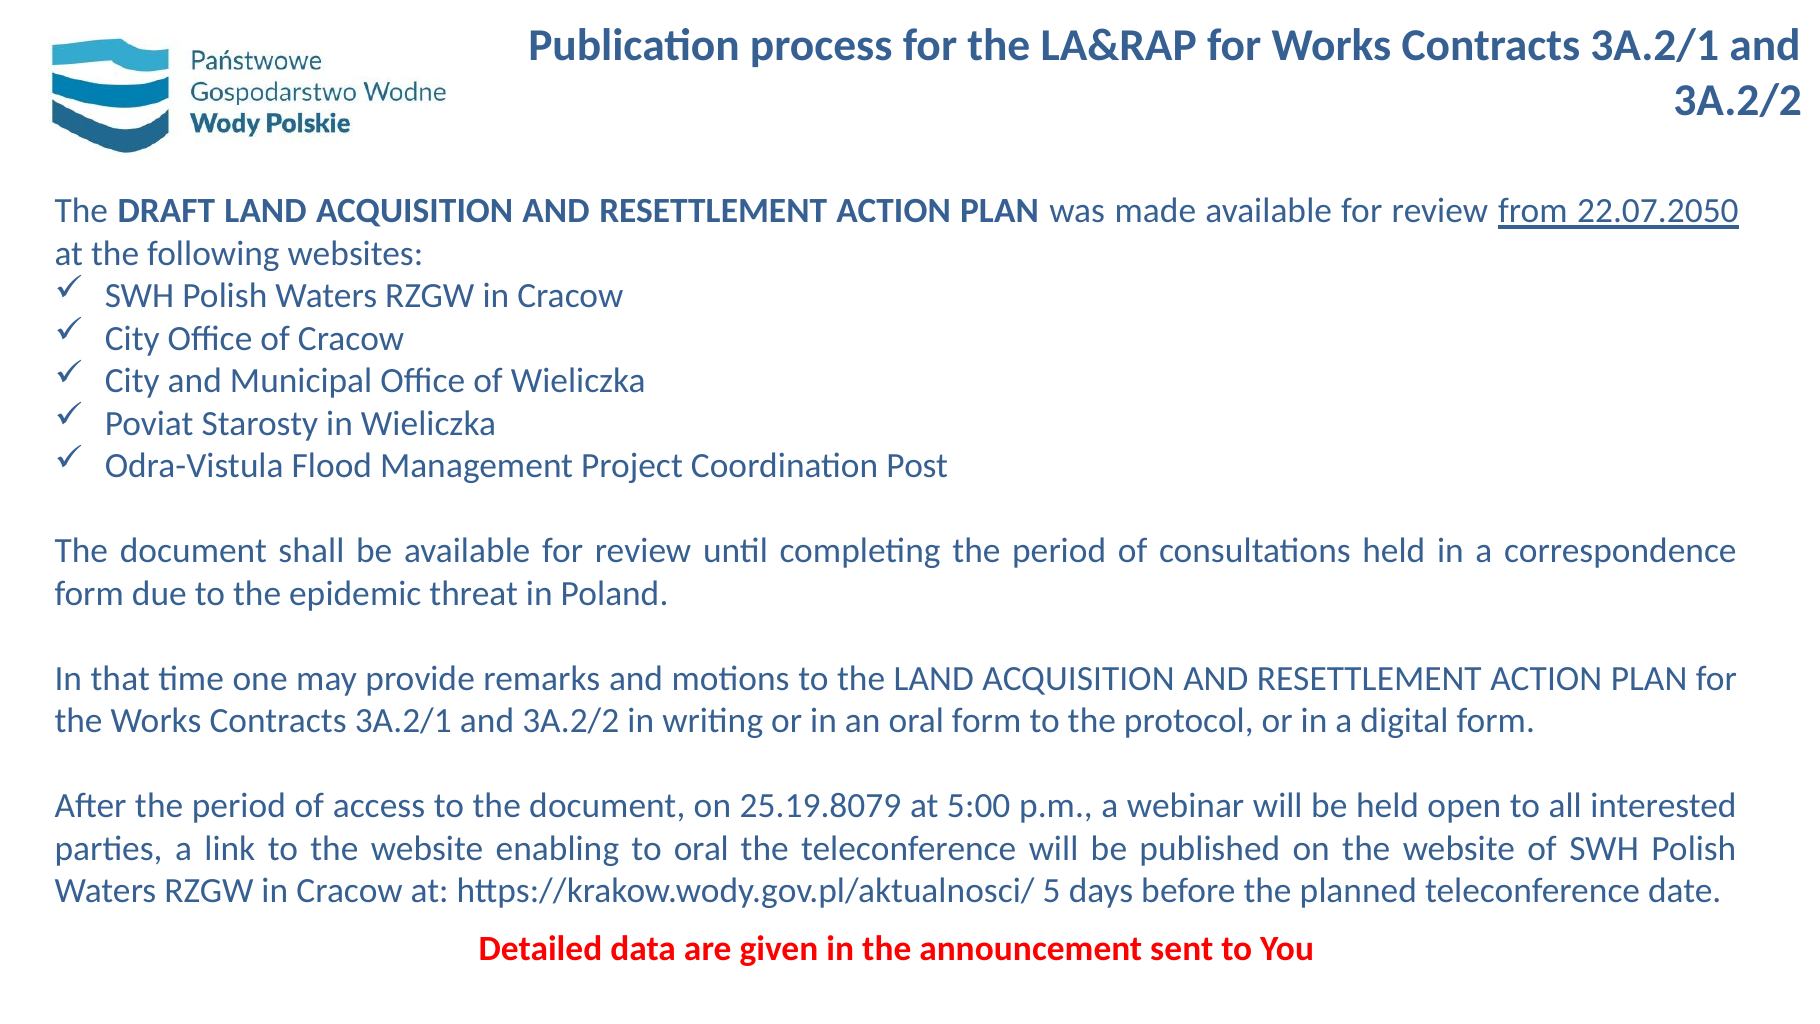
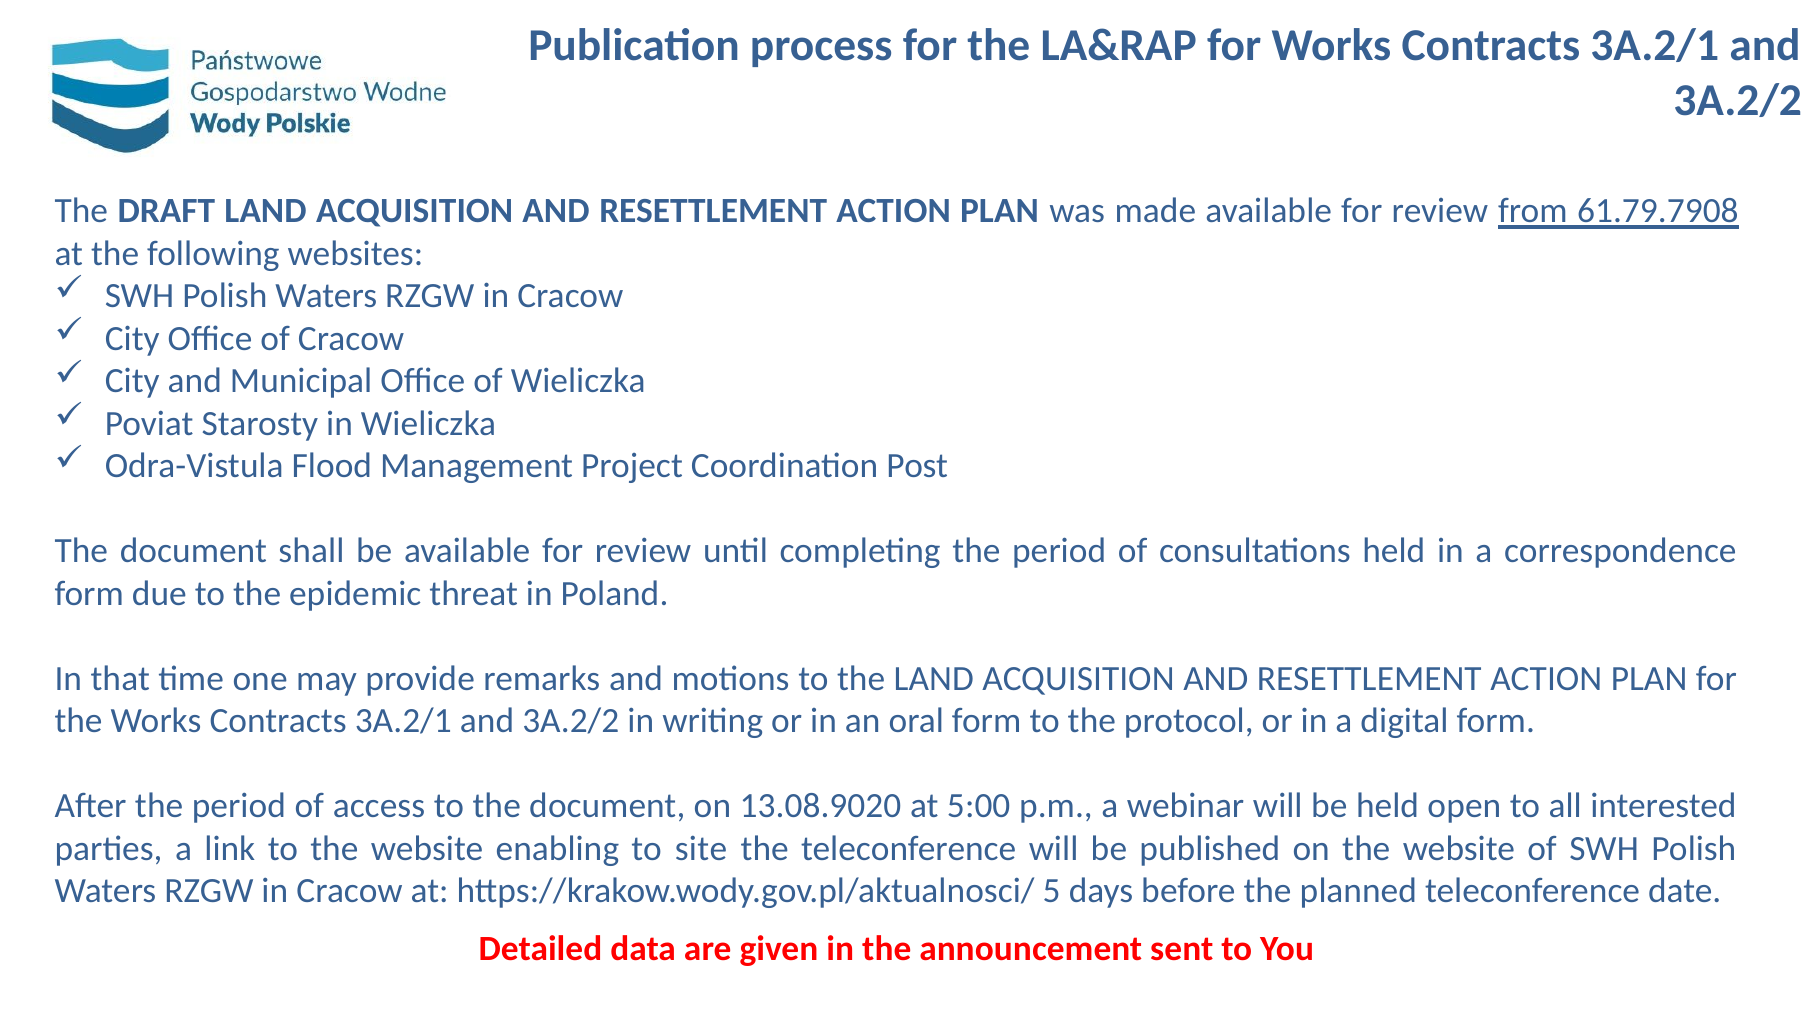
22.07.2050: 22.07.2050 -> 61.79.7908 (1658, 211)
25.19.8079: 25.19.8079 -> 13.08.9020 (821, 806)
to oral: oral -> site (701, 849)
